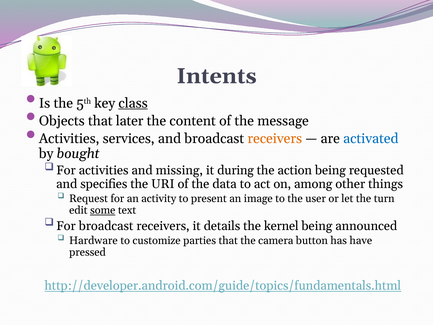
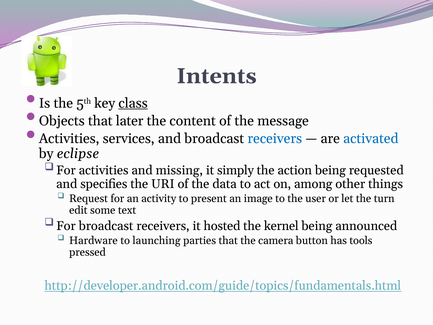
receivers colour: orange -> blue (275, 138)
bought: bought -> eclipse (78, 153)
during: during -> simply (235, 170)
some underline: present -> none (103, 210)
details: details -> hosted (222, 226)
customize: customize -> launching (157, 240)
have: have -> tools (361, 240)
